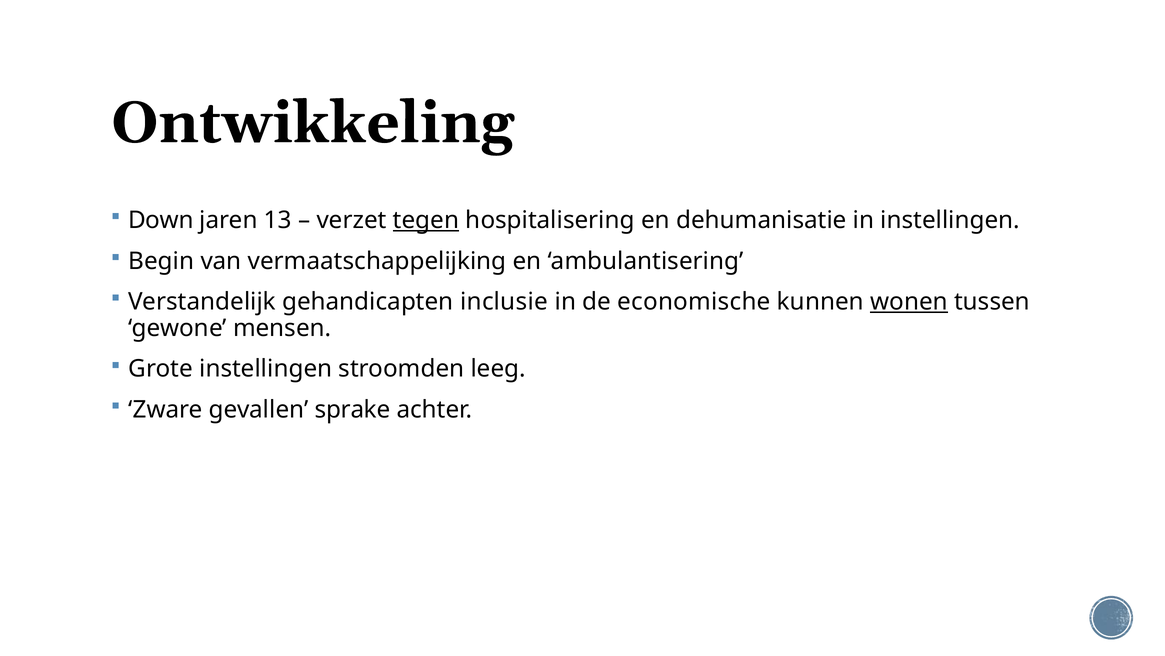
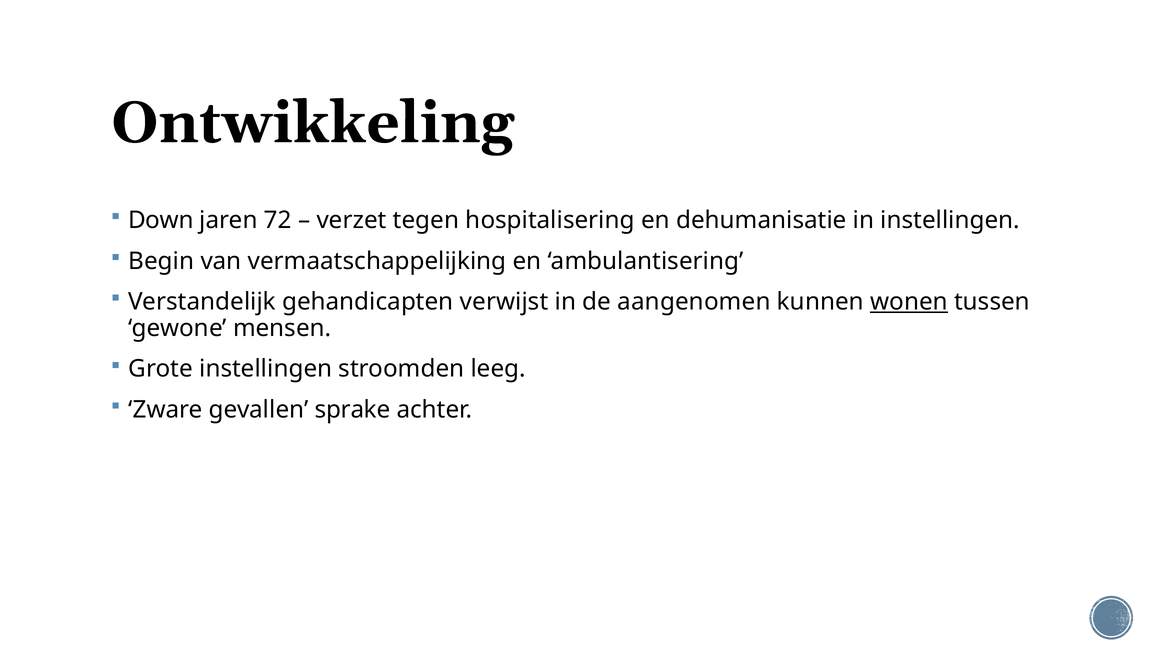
13: 13 -> 72 (278, 220)
tegen underline: present -> none (426, 220)
inclusie: inclusie -> verwijst (504, 302)
economische: economische -> aangenomen (694, 302)
